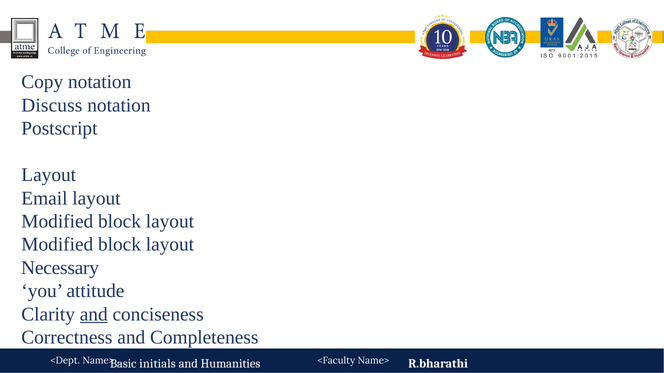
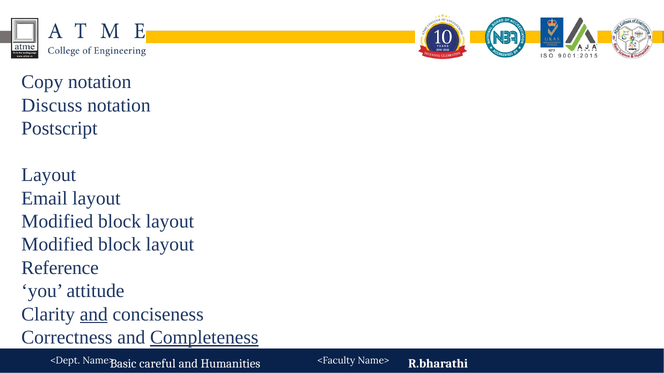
Necessary: Necessary -> Reference (60, 268)
Completeness underline: none -> present (204, 338)
initials: initials -> careful (158, 364)
